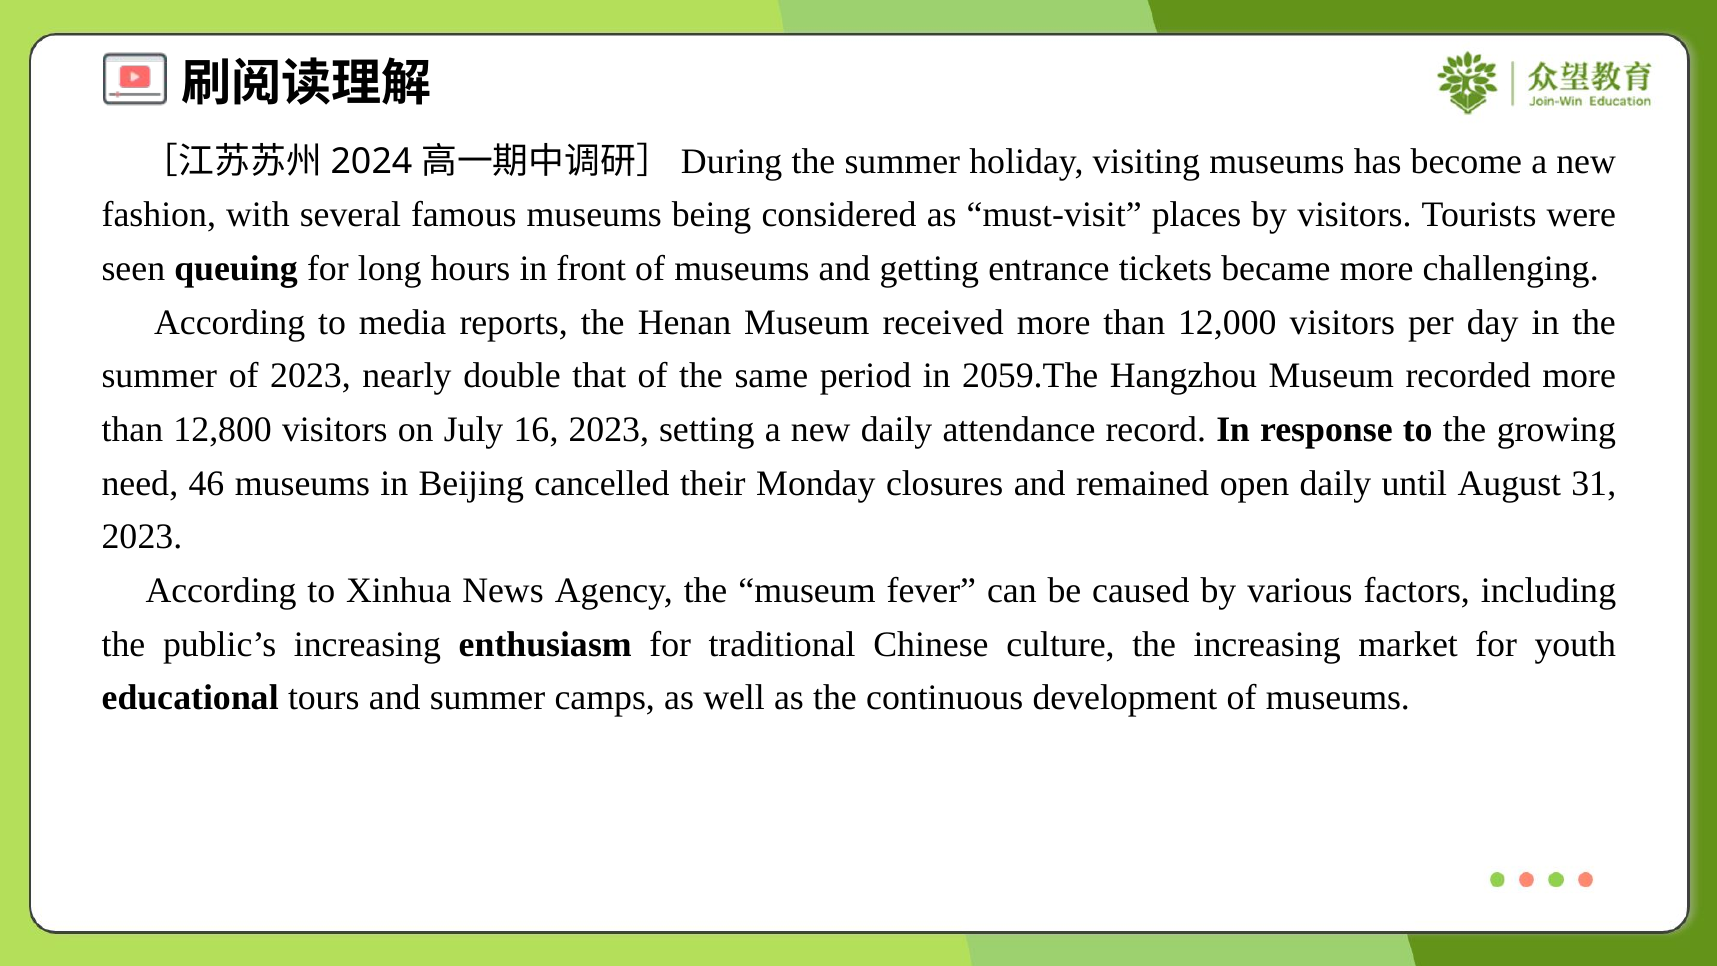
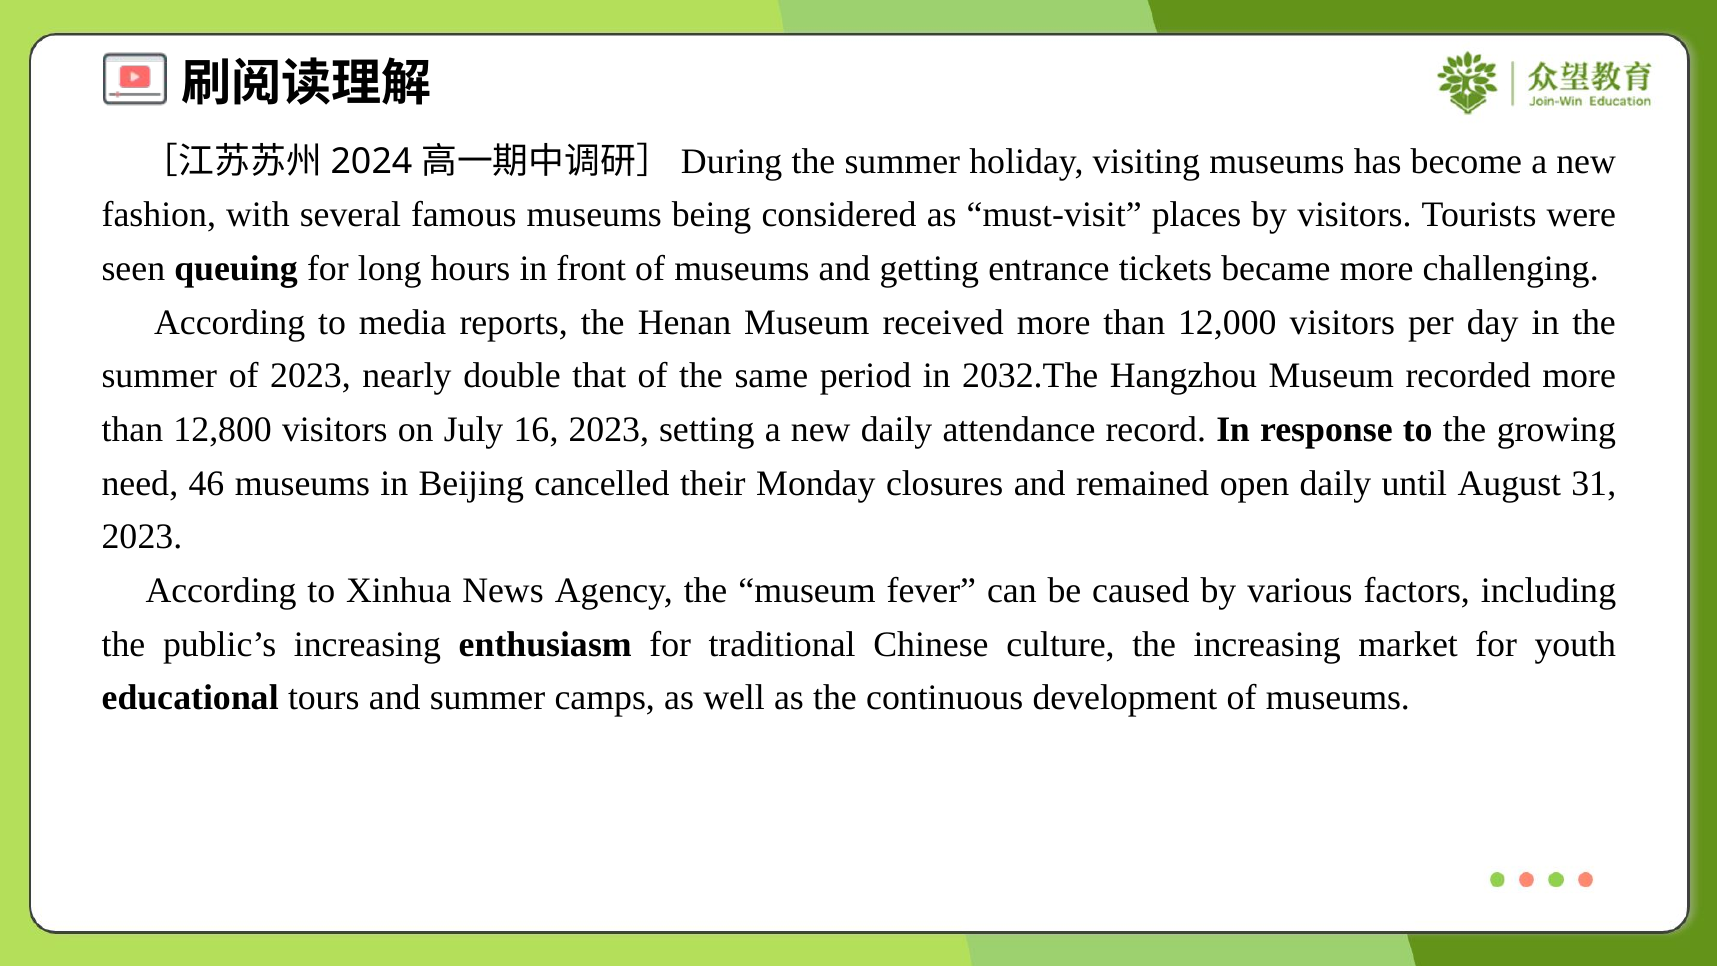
2059.The: 2059.The -> 2032.The (1030, 376)
